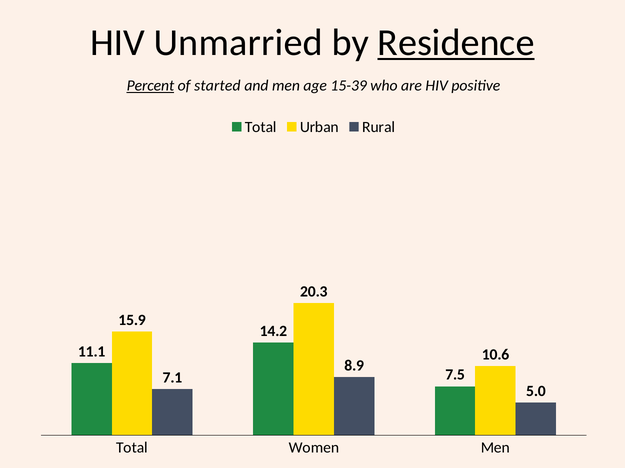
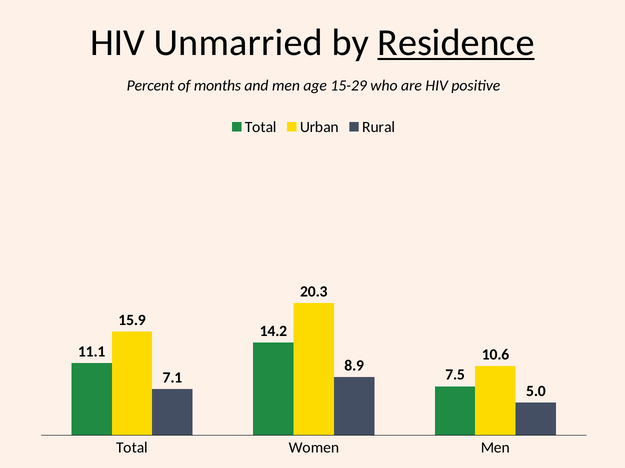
Percent underline: present -> none (150, 86)
started: started -> months (218, 86)
15-39: 15-39 -> 15-29 (349, 86)
